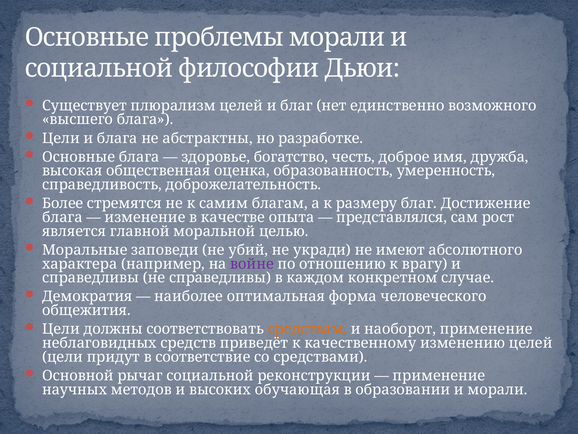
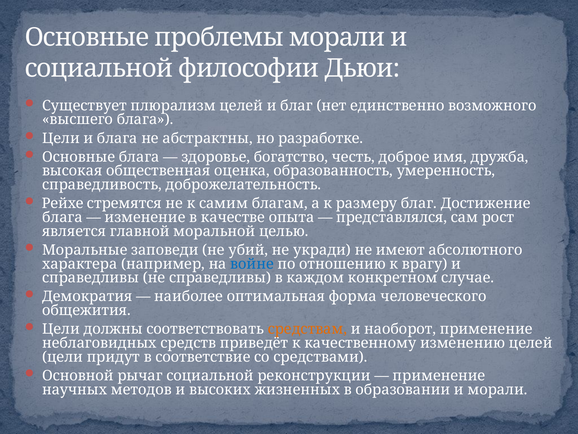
Более: Более -> Рейхе (63, 203)
войне colour: purple -> blue (252, 264)
обучающая: обучающая -> жизненных (297, 389)
